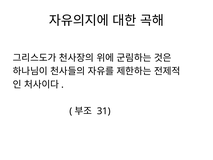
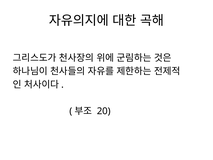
31: 31 -> 20 (104, 111)
